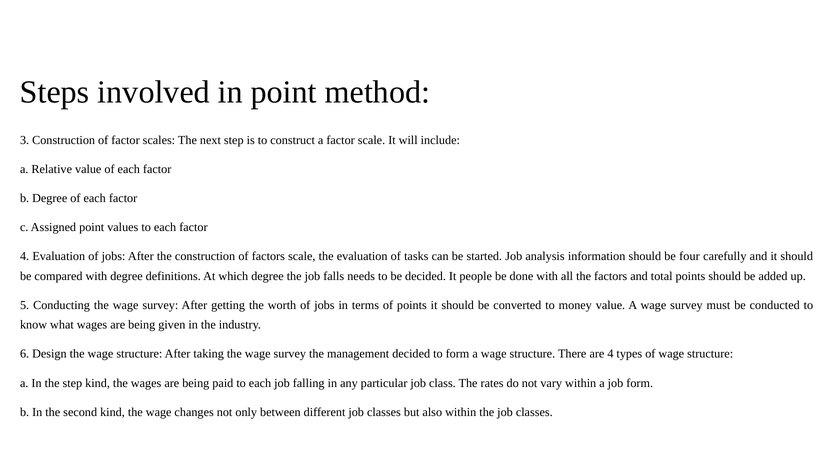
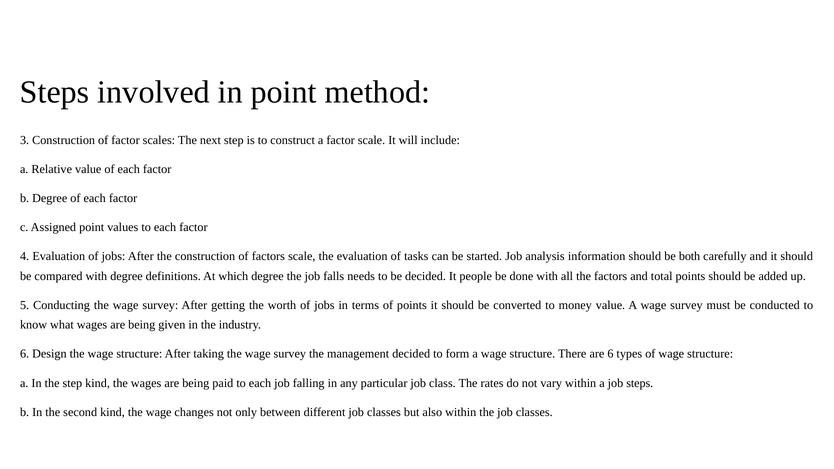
four: four -> both (690, 257)
are 4: 4 -> 6 (610, 354)
job form: form -> steps (640, 383)
